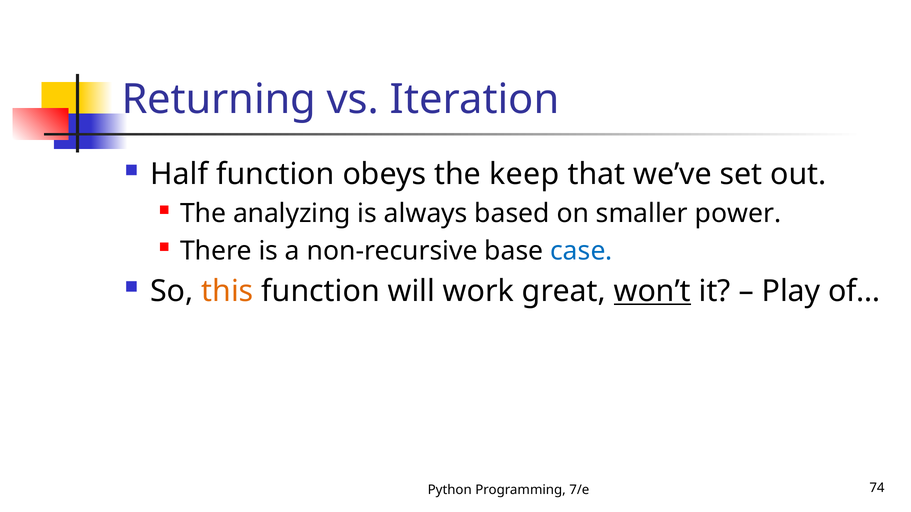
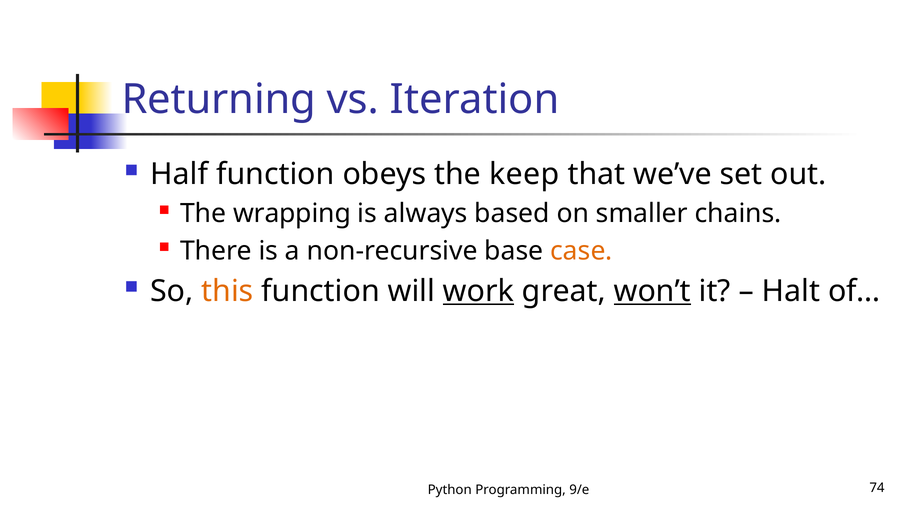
analyzing: analyzing -> wrapping (292, 214)
power: power -> chains (738, 214)
case colour: blue -> orange (581, 251)
work underline: none -> present (478, 292)
Play: Play -> Halt (791, 292)
7/e: 7/e -> 9/e (579, 490)
